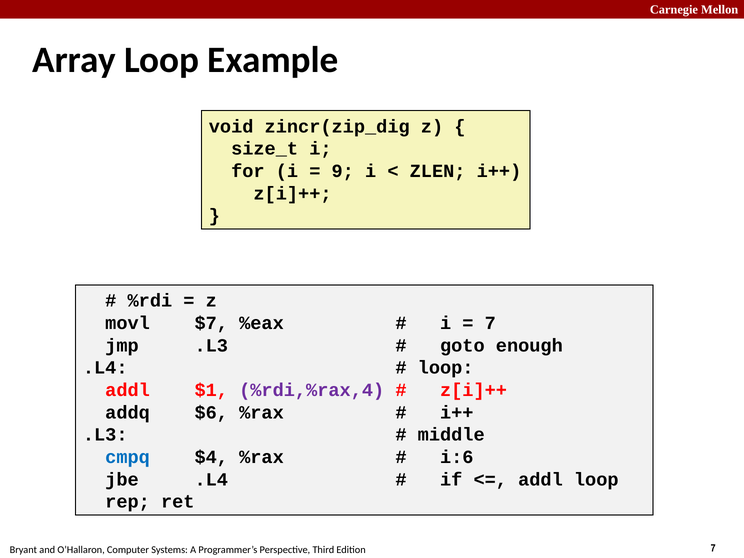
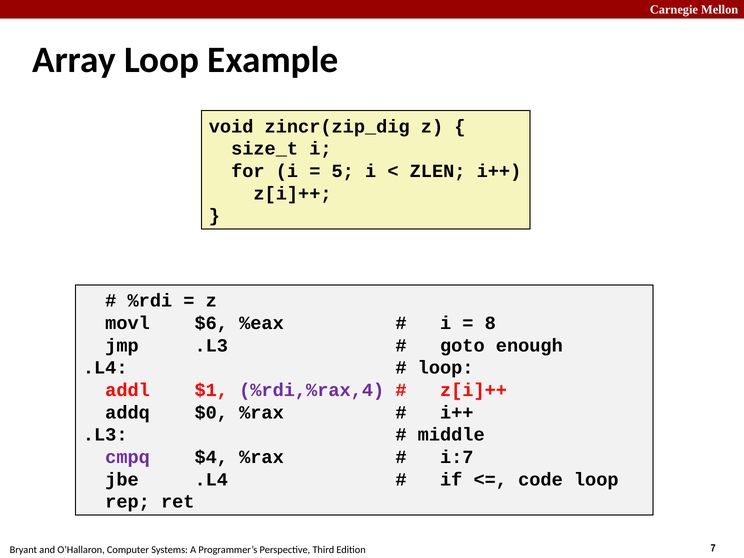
9: 9 -> 5 (343, 171)
$7: $7 -> $6 (211, 323)
7: 7 -> 8 (490, 323)
$6: $6 -> $0 (211, 412)
cmpq colour: blue -> purple (128, 457)
i:6: i:6 -> i:7 (457, 457)
addl: addl -> code (540, 479)
